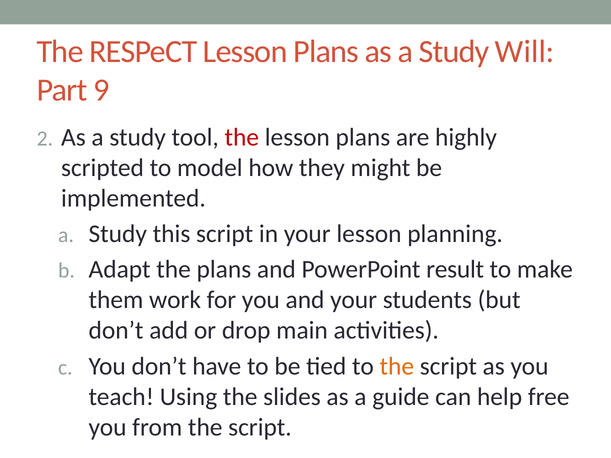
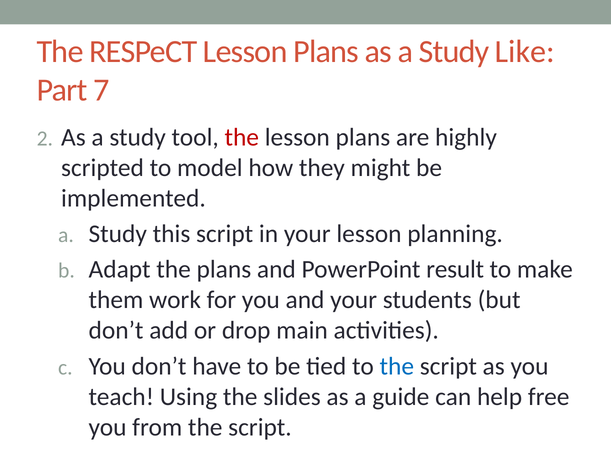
Will: Will -> Like (525, 52)
9: 9 -> 7 (101, 90)
the colour: orange -> blue (397, 366)
